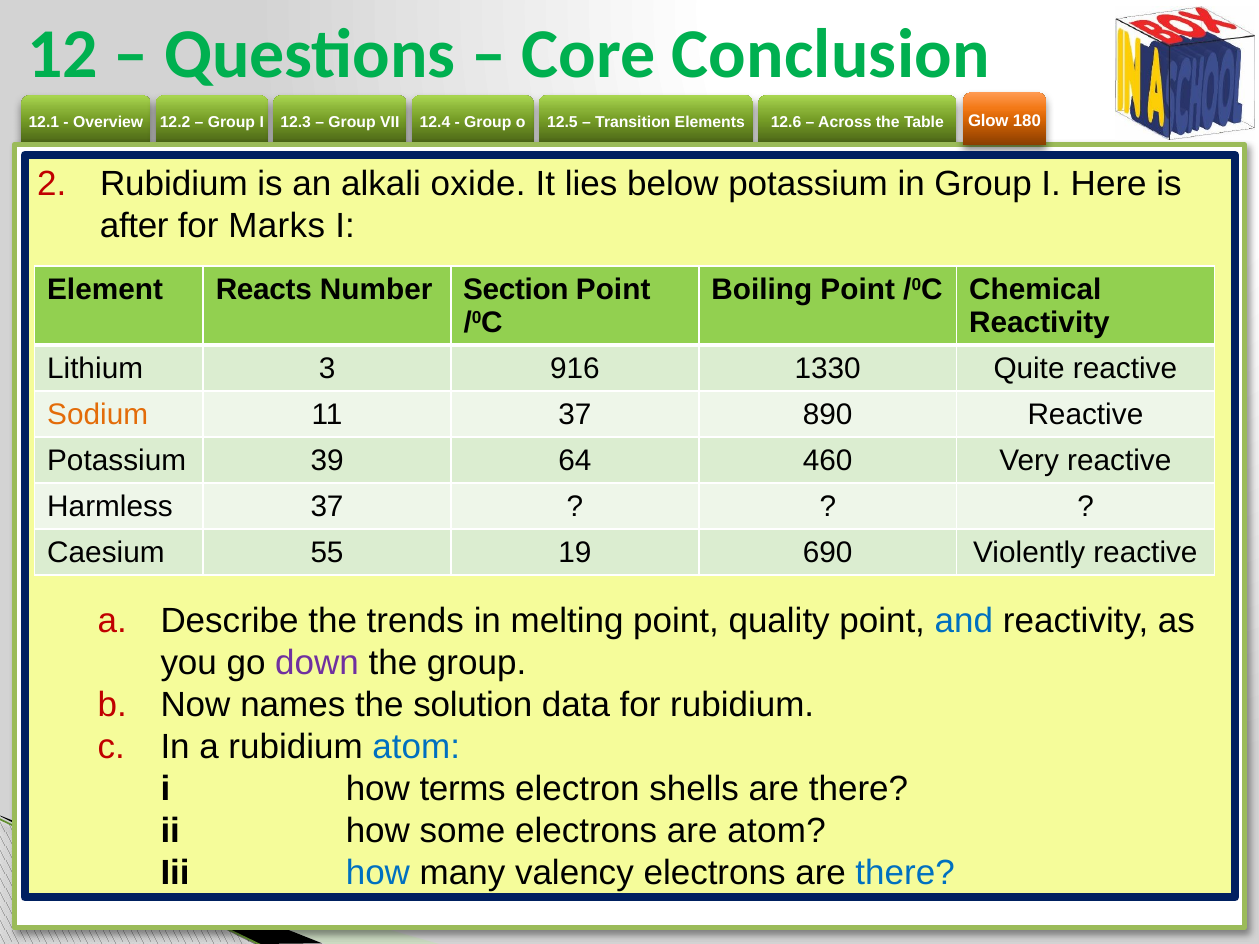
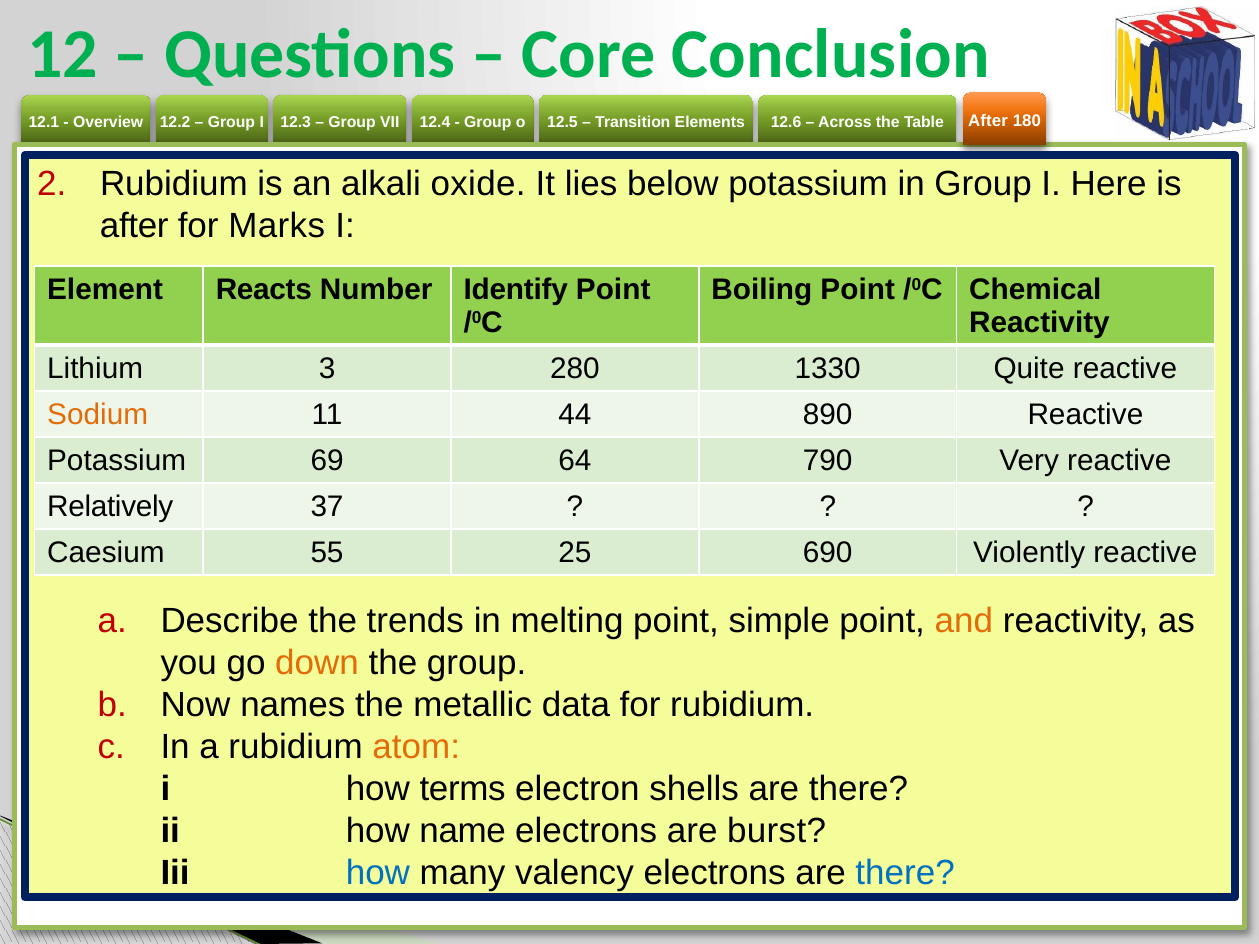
Glow: Glow -> After (988, 121)
Section: Section -> Identify (516, 289)
916: 916 -> 280 (575, 369)
11 37: 37 -> 44 (575, 415)
39: 39 -> 69 (327, 461)
460: 460 -> 790 (828, 461)
Harmless: Harmless -> Relatively (110, 507)
19: 19 -> 25 (575, 553)
quality: quality -> simple (779, 621)
and colour: blue -> orange (964, 621)
down colour: purple -> orange (317, 663)
solution: solution -> metallic (473, 705)
atom colour: blue -> orange (416, 747)
some: some -> name (463, 831)
are atom: atom -> burst (777, 831)
